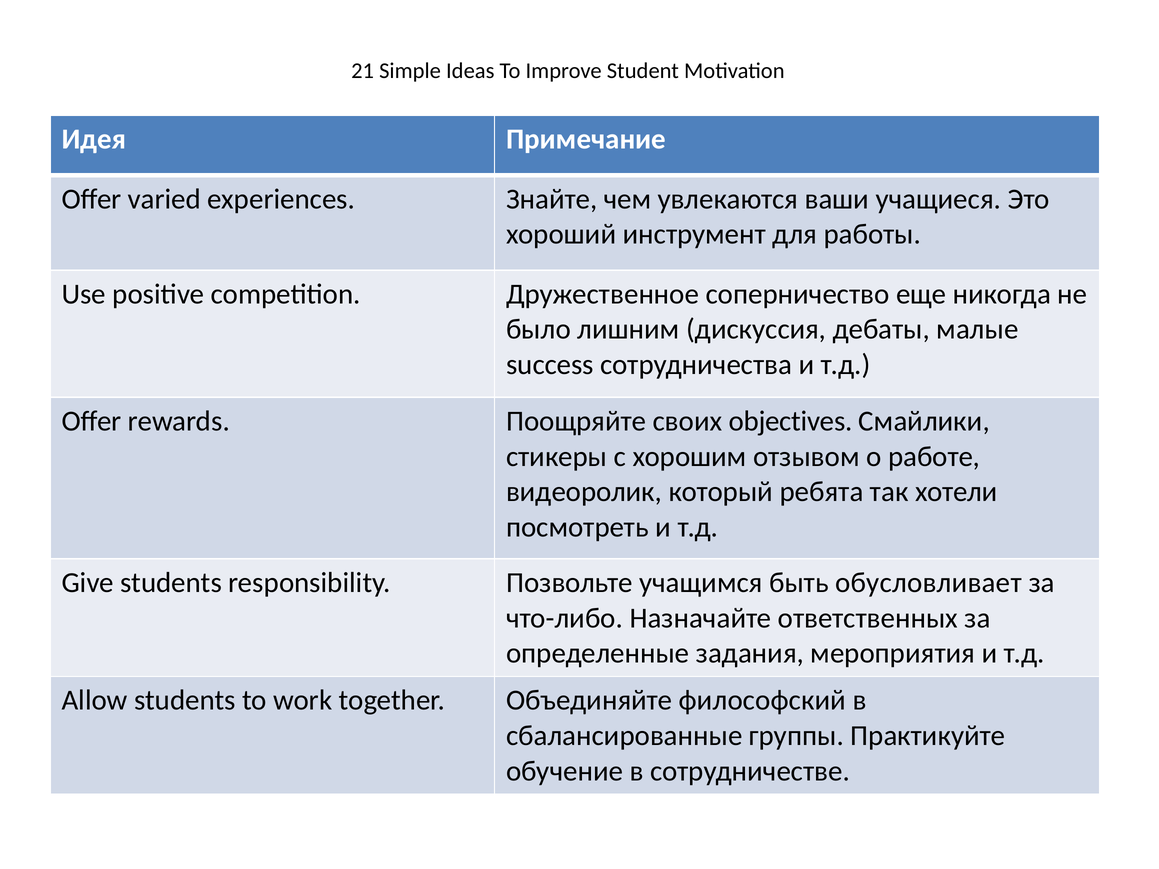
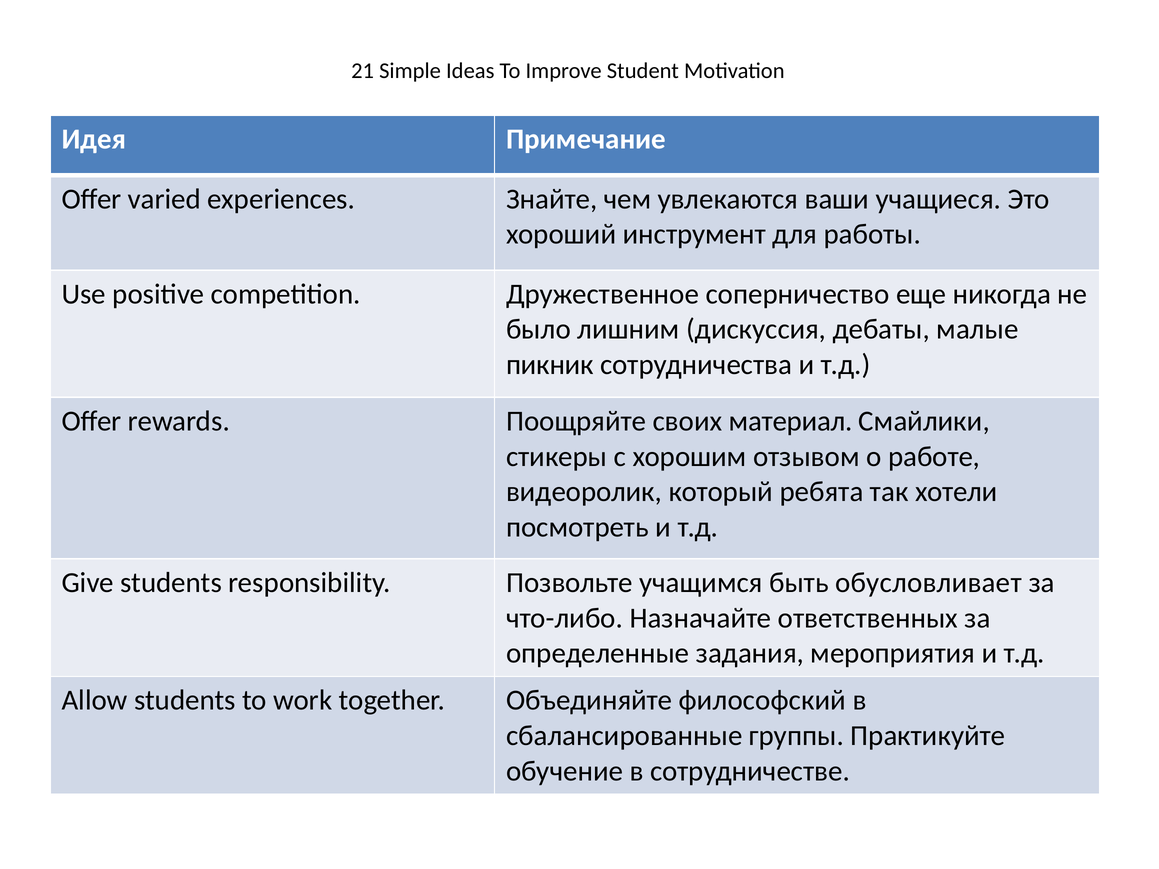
success: success -> пикник (550, 365)
objectives: objectives -> материал (791, 421)
